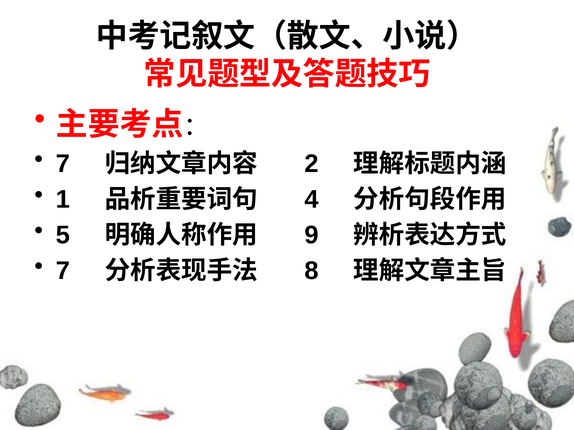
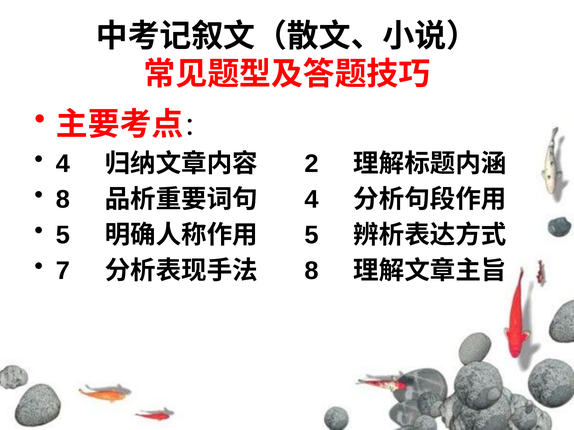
7: 7 -> 4 (63, 164)
1: 1 -> 8 (63, 200)
9: 9 -> 5 (312, 235)
